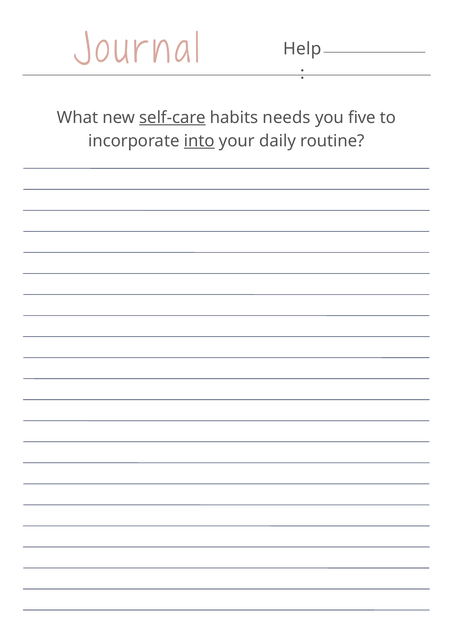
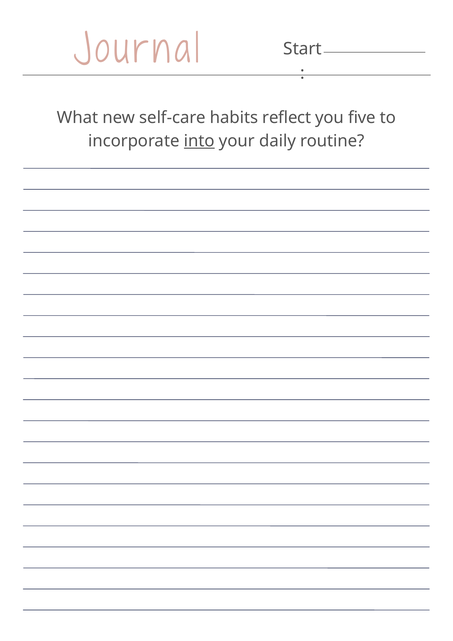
Help: Help -> Start (302, 49)
self-care underline: present -> none (173, 118)
needs: needs -> reflect (287, 118)
